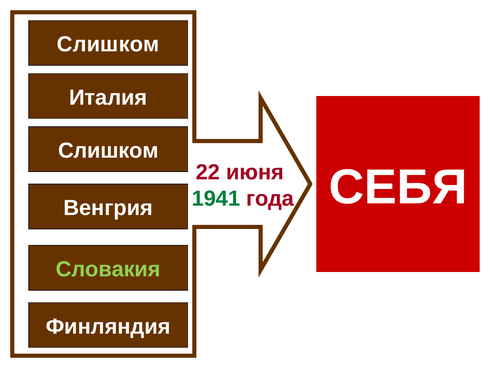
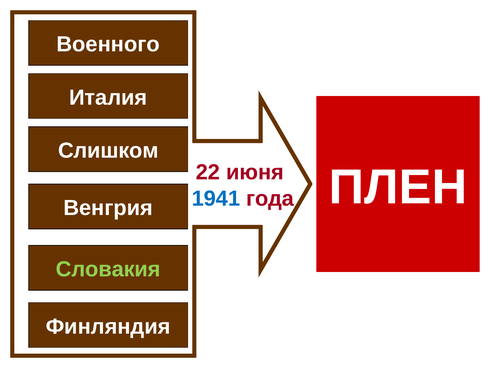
Слишком: Слишком -> Военного (108, 44)
СЕБЯ: СЕБЯ -> ПЛЕН (398, 187)
1941 colour: green -> blue (216, 198)
